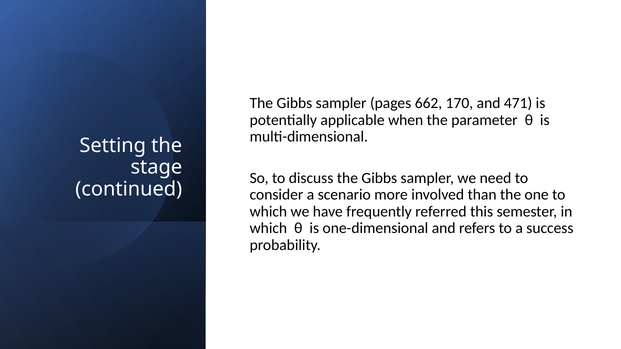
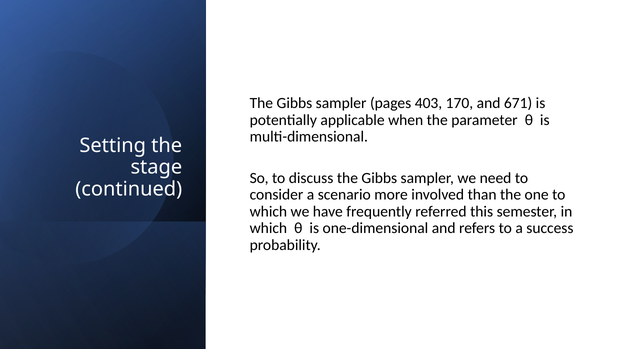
662: 662 -> 403 (428, 103)
471: 471 -> 671 (518, 103)
